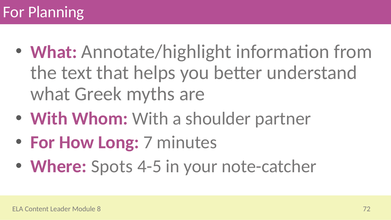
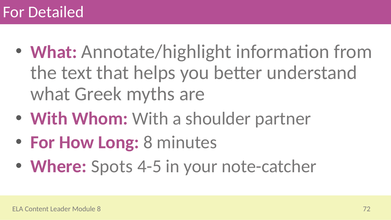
Planning: Planning -> Detailed (56, 12)
Long 7: 7 -> 8 (148, 142)
